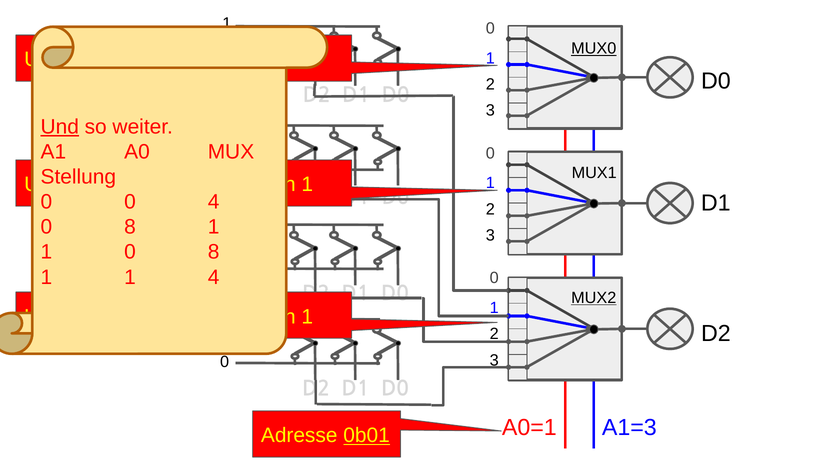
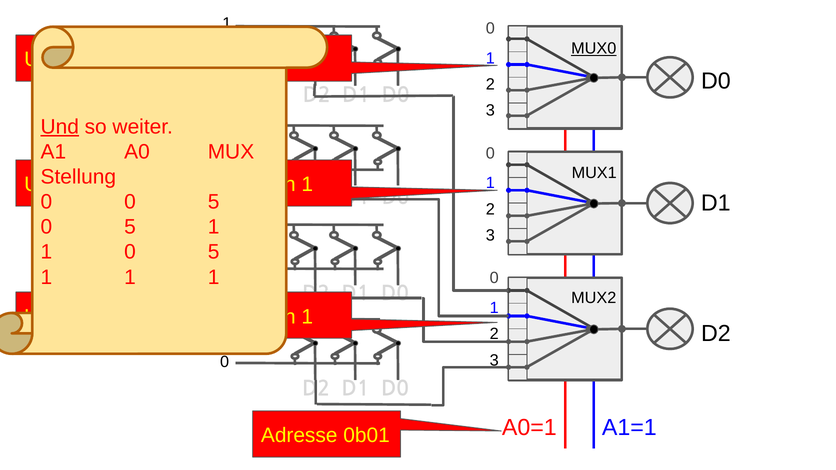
0 0 4: 4 -> 5 (214, 202)
8: 8 -> 5 (130, 227)
1 0 8: 8 -> 5 (214, 252)
4: 4 -> 1 (214, 277)
MUX2 underline: present -> none (594, 298)
A1=3: A1=3 -> A1=1 (629, 428)
0b01 underline: present -> none (367, 436)
